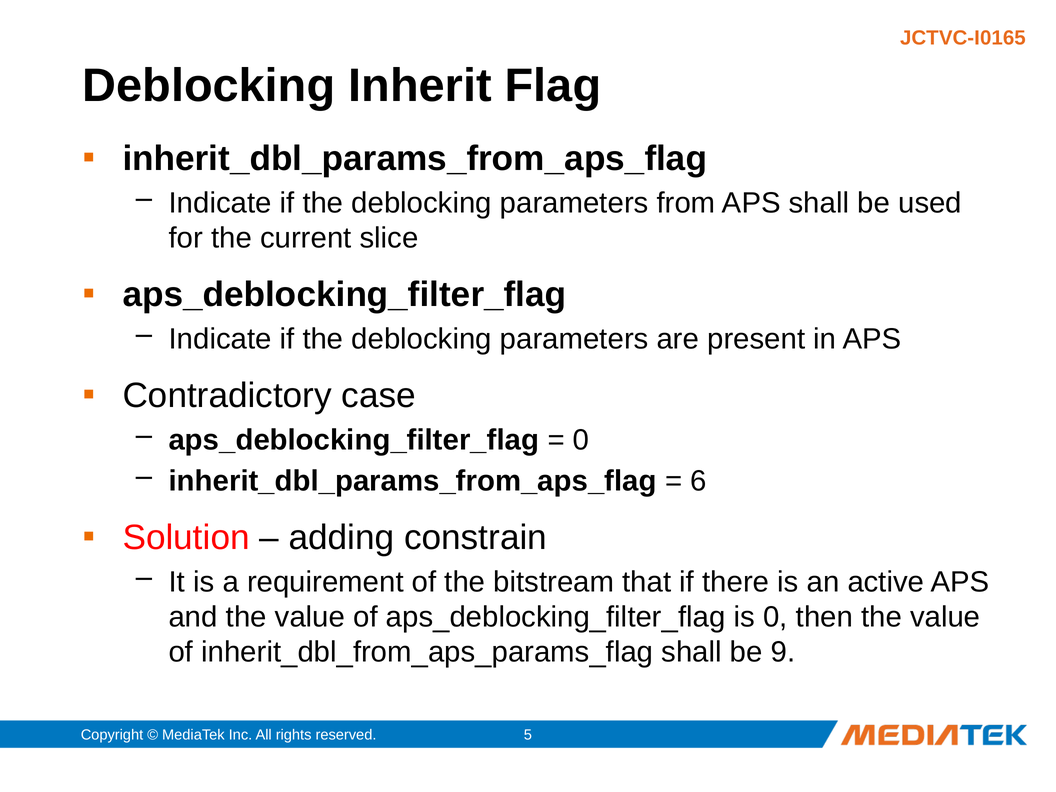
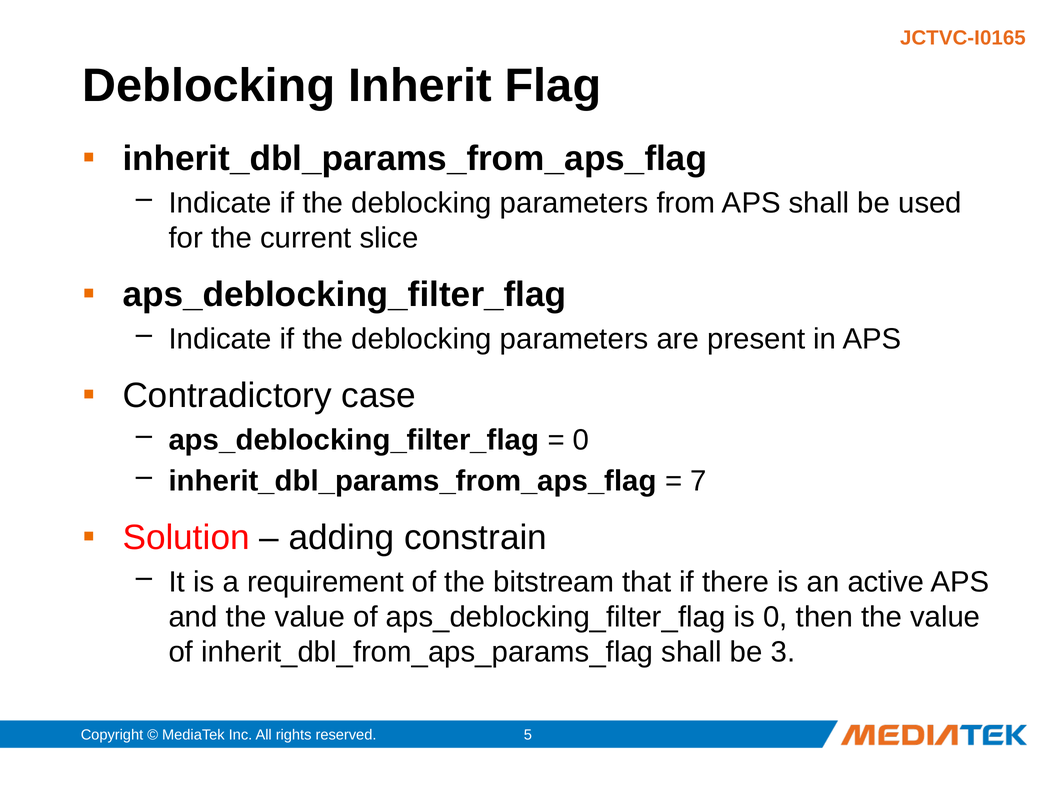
6: 6 -> 7 (699, 481)
9: 9 -> 3 (783, 652)
